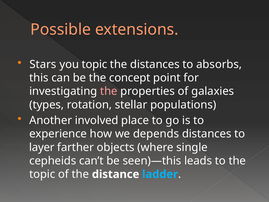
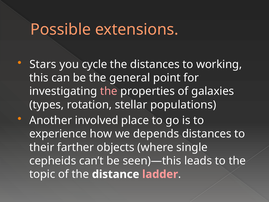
you topic: topic -> cycle (95, 64)
absorbs: absorbs -> working (219, 64)
concept: concept -> general (130, 78)
layer: layer -> their (42, 147)
ladder colour: light blue -> pink (160, 174)
